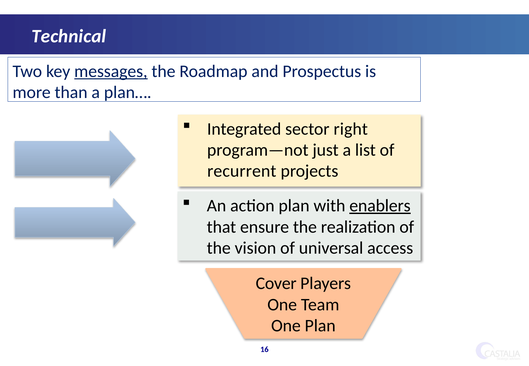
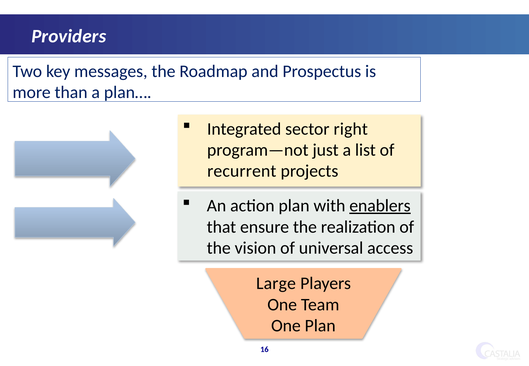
Technical: Technical -> Providers (69, 36)
messages underline: present -> none (111, 71)
Cover: Cover -> Large (276, 284)
